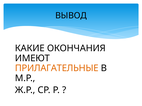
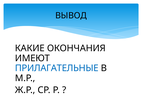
ПРИЛАГАТЕЛЬНЫЕ colour: orange -> blue (57, 68)
